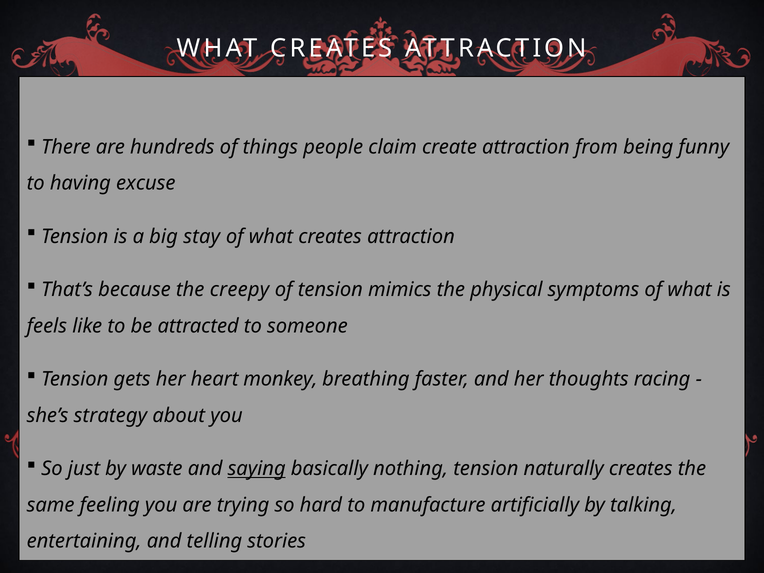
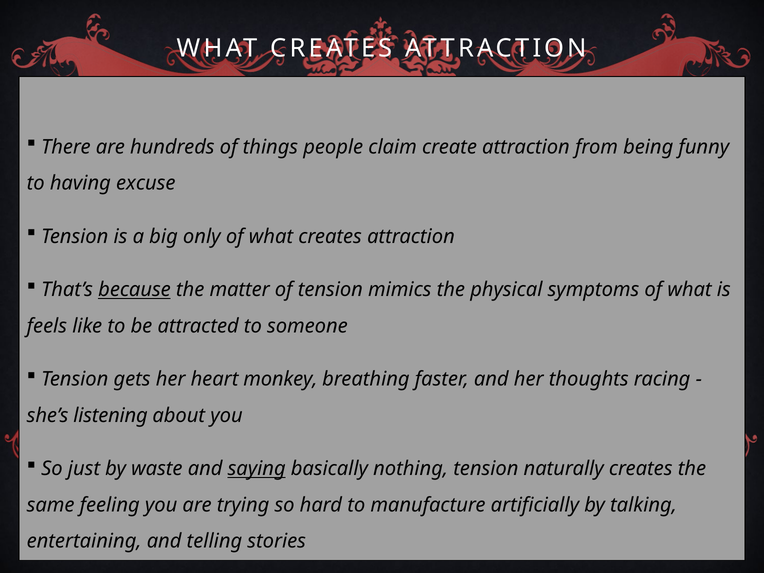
stay: stay -> only (202, 236)
because underline: none -> present (135, 290)
creepy: creepy -> matter (240, 290)
strategy: strategy -> listening (111, 416)
